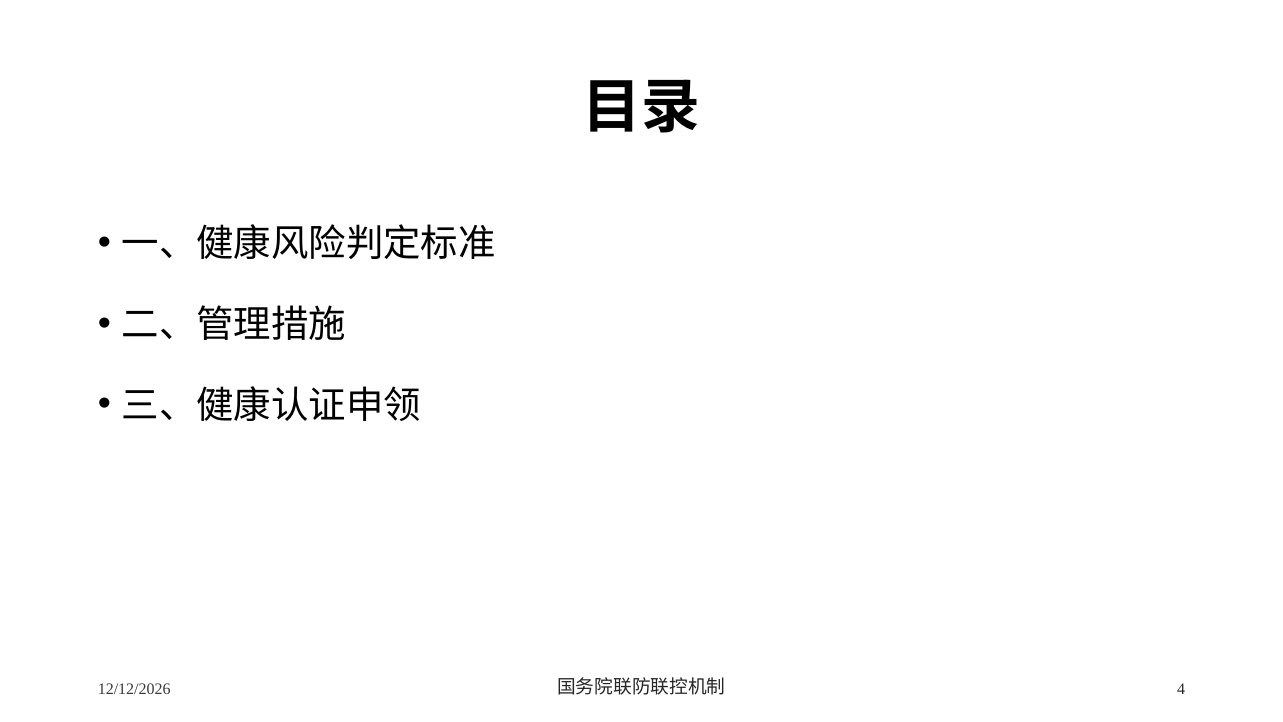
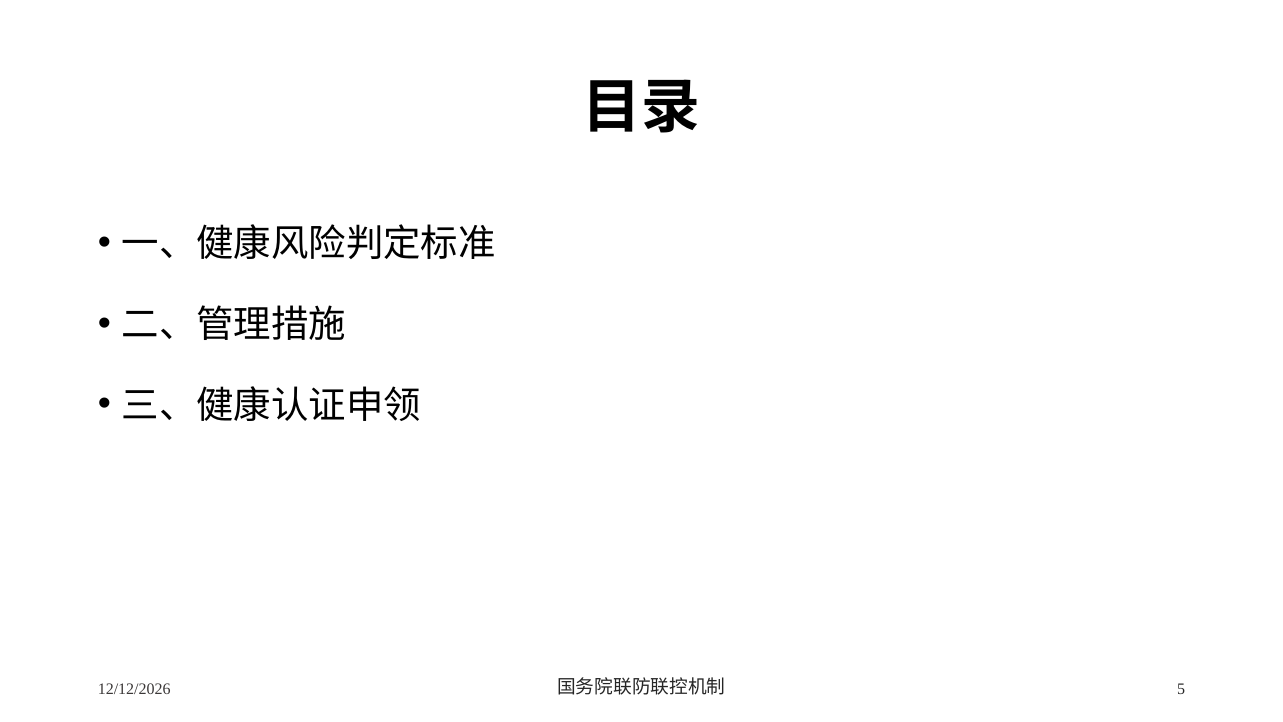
4: 4 -> 5 (1181, 689)
